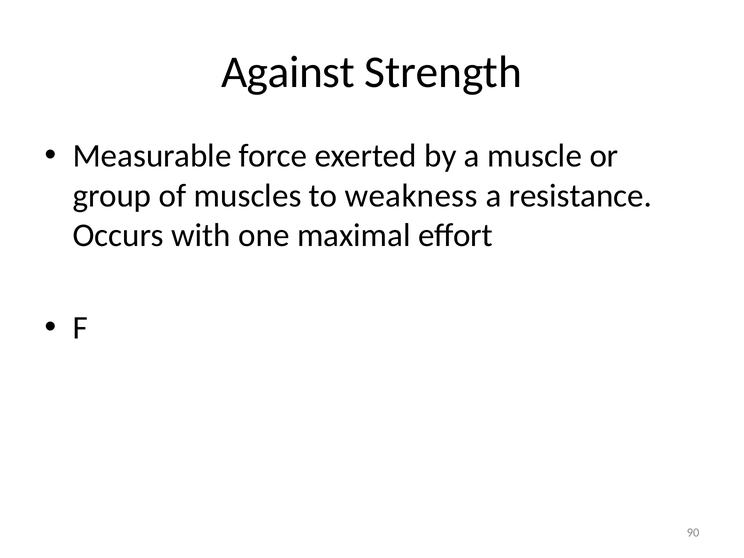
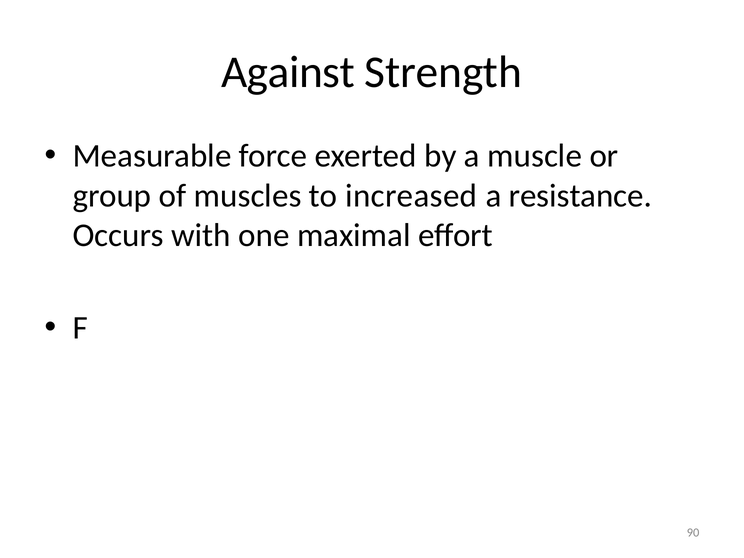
weakness: weakness -> increased (411, 196)
